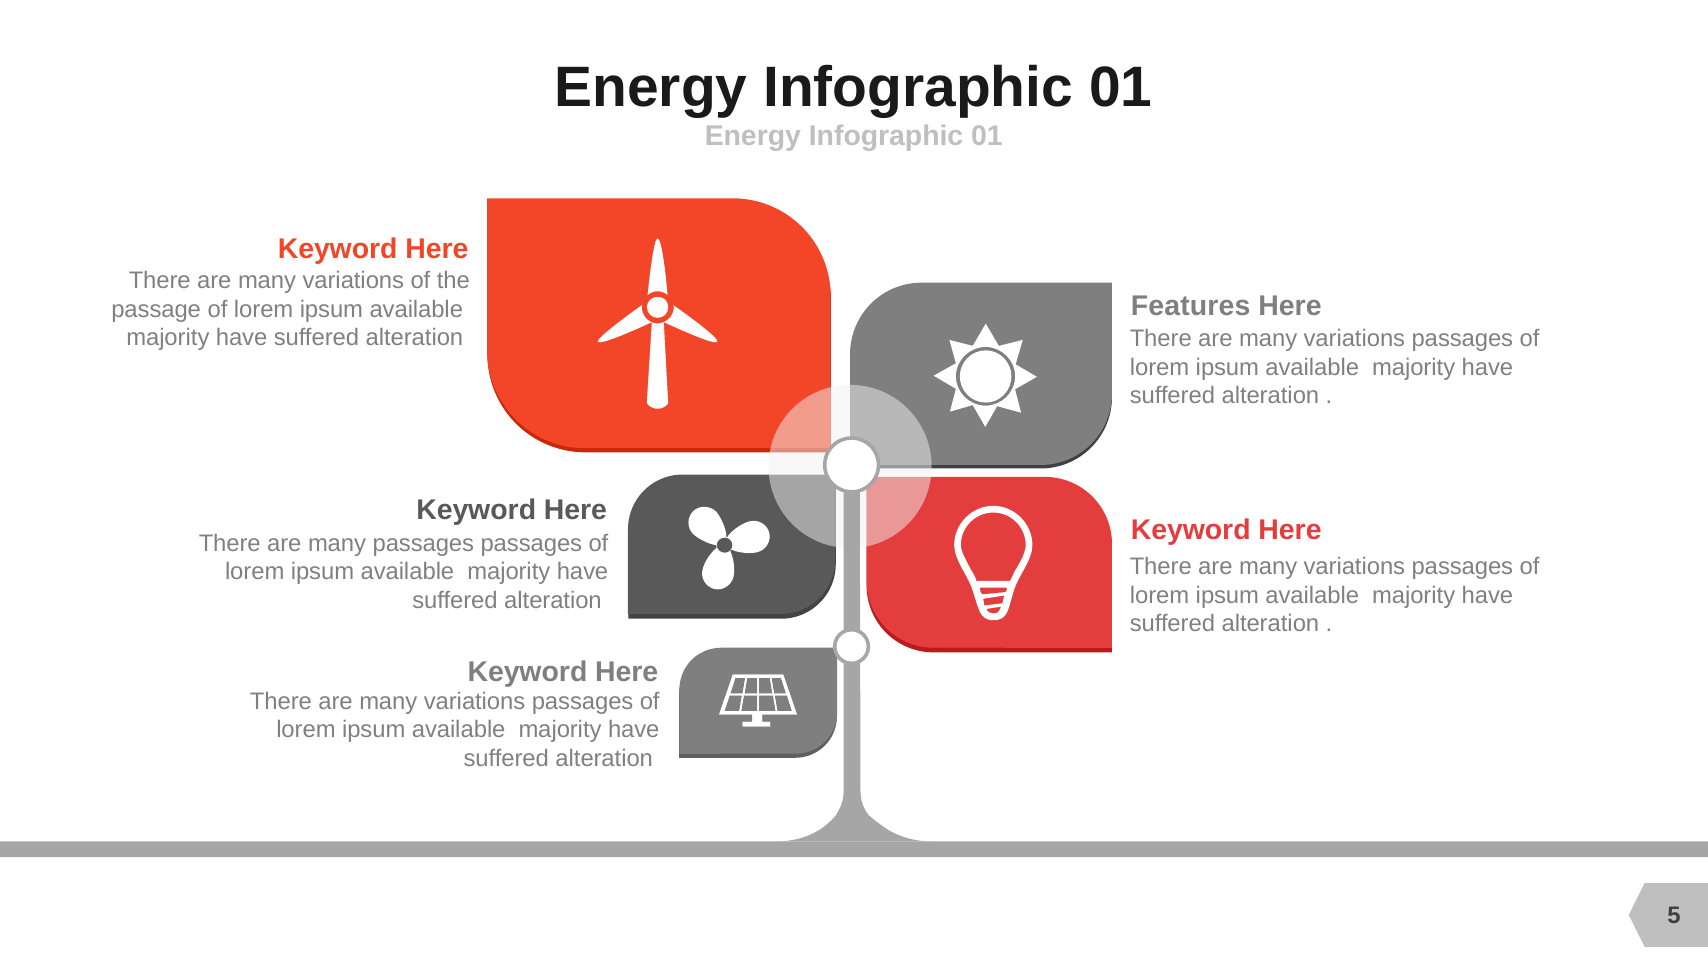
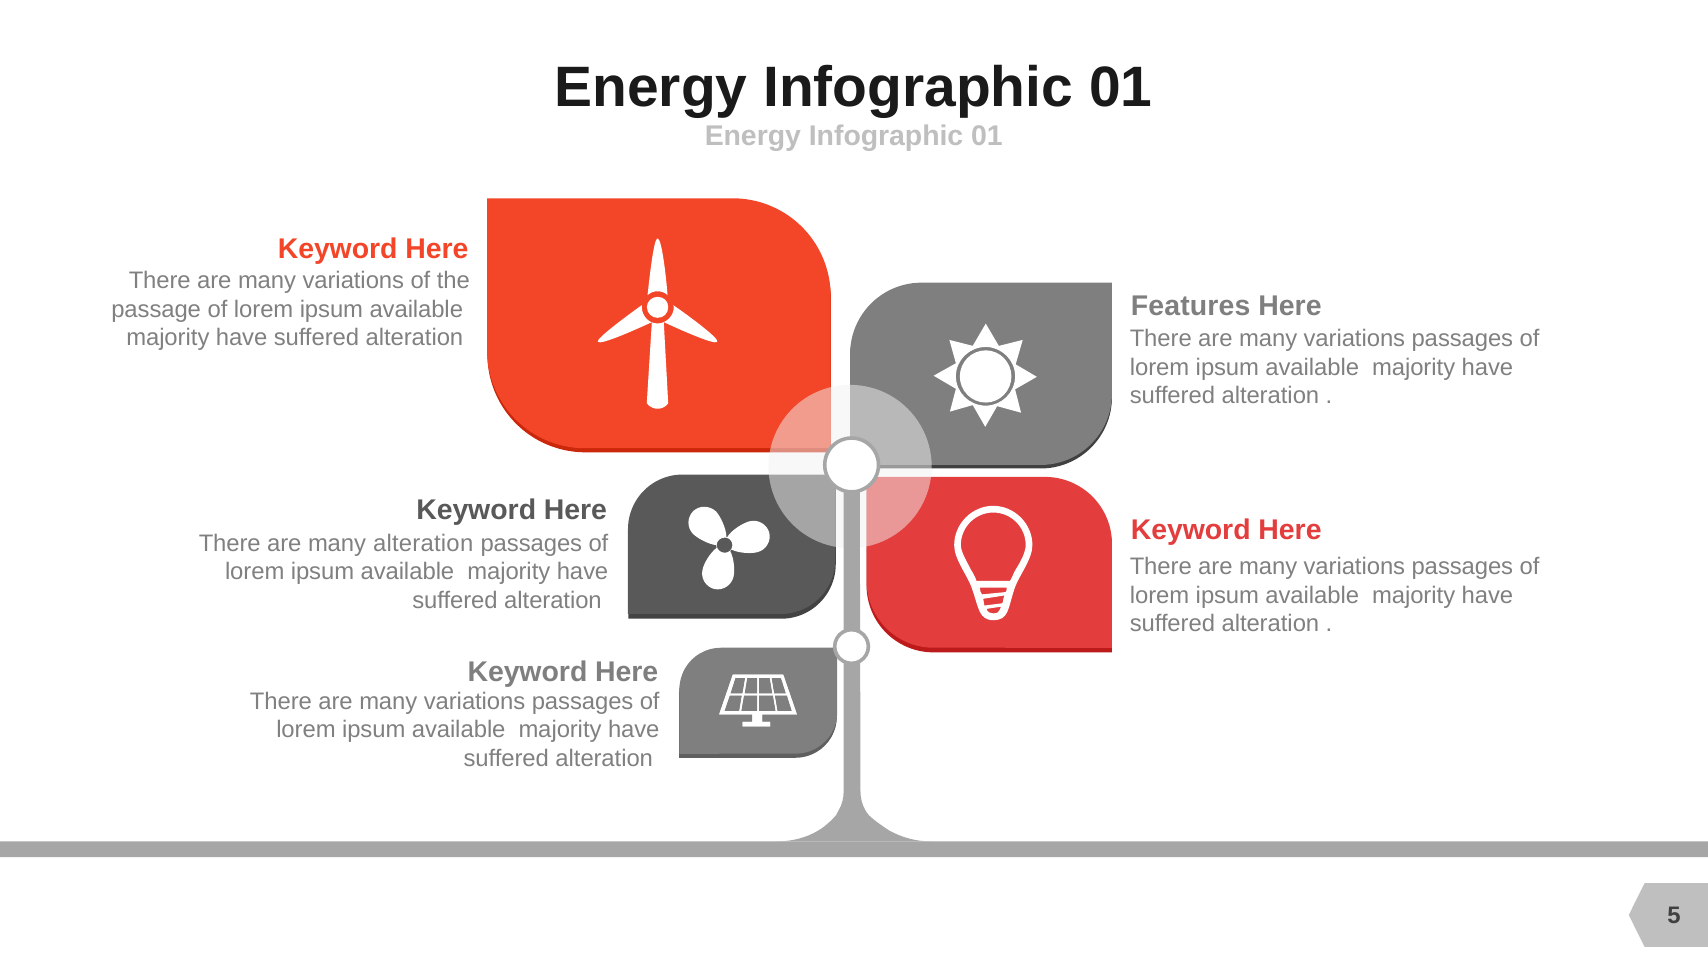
many passages: passages -> alteration (423, 543)
